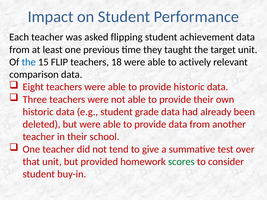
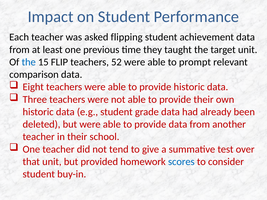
18: 18 -> 52 (116, 62)
actively: actively -> prompt (195, 62)
scores colour: green -> blue (181, 162)
